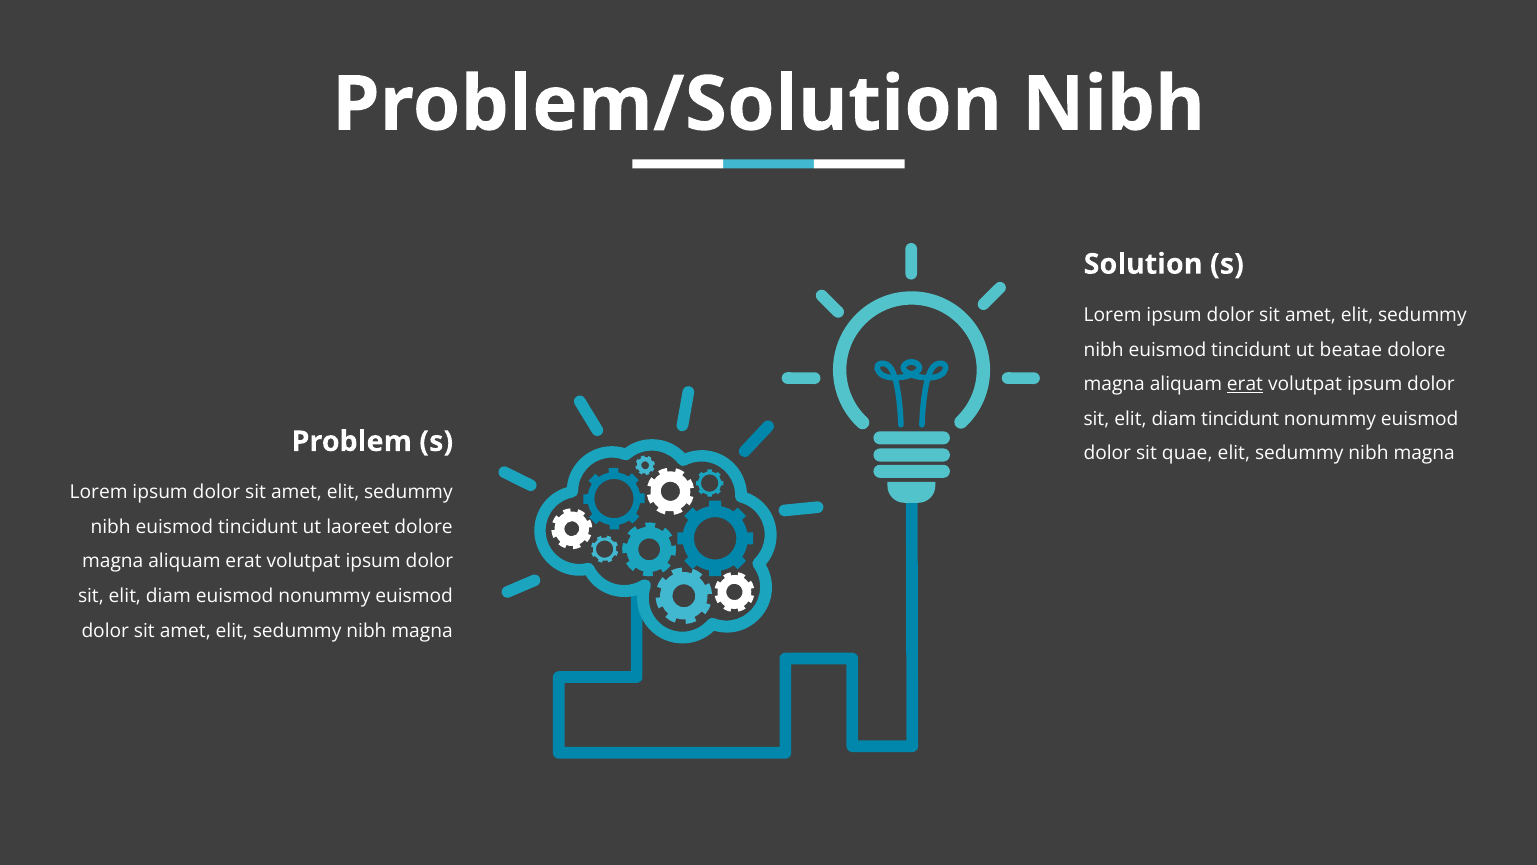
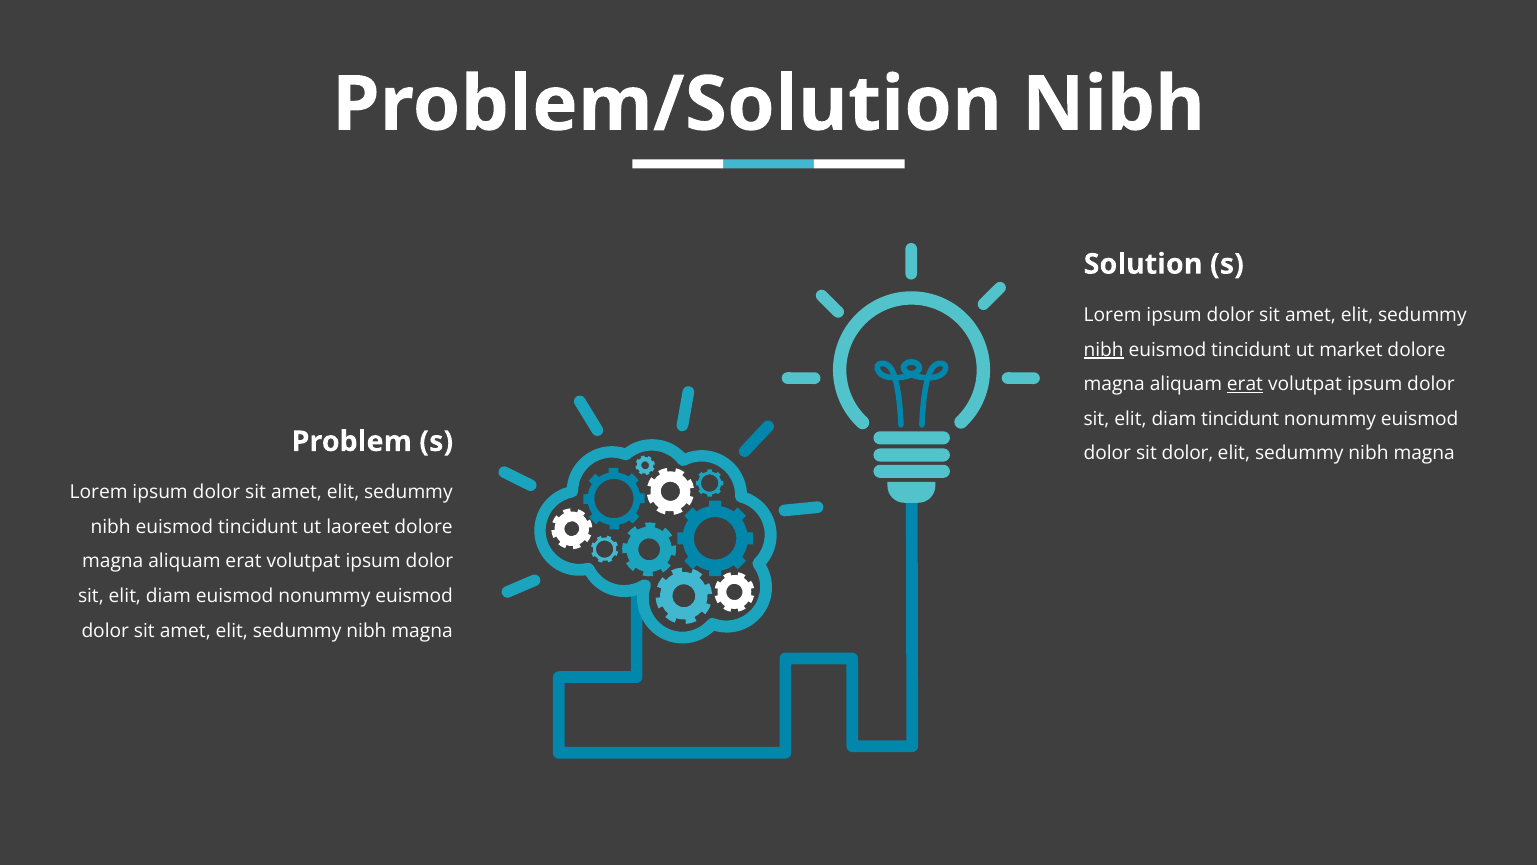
nibh underline: none -> present (1104, 350)
beatae: beatae -> market (1351, 350)
sit quae: quae -> dolor (1187, 453)
